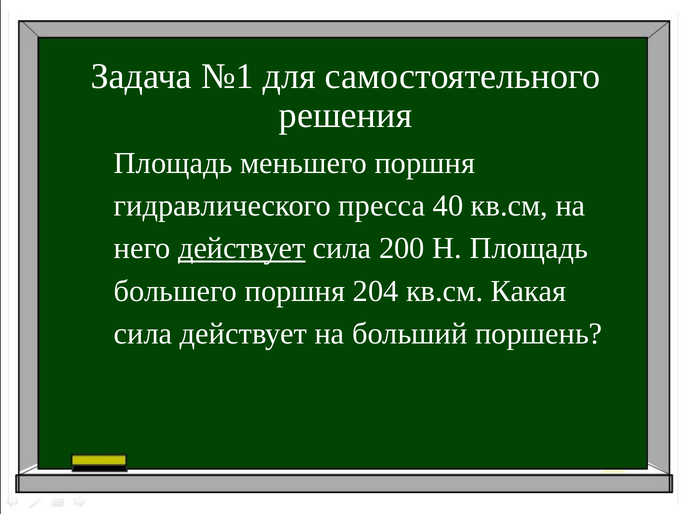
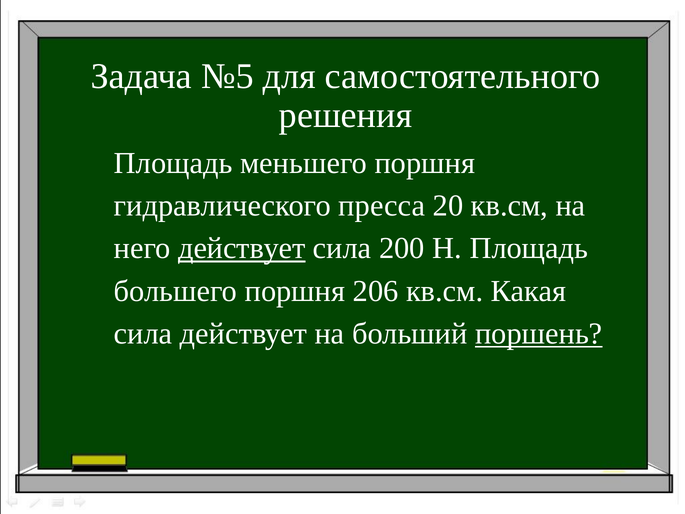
№1: №1 -> №5 (227, 76)
40: 40 -> 20 (448, 206)
204: 204 -> 206 (376, 291)
поршень underline: none -> present (539, 334)
